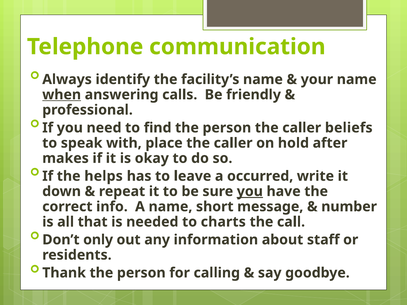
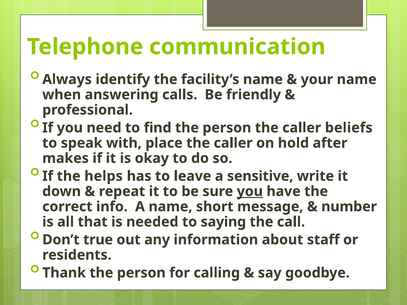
when underline: present -> none (62, 95)
occurred: occurred -> sensitive (260, 176)
charts: charts -> saying (223, 222)
only: only -> true (98, 240)
